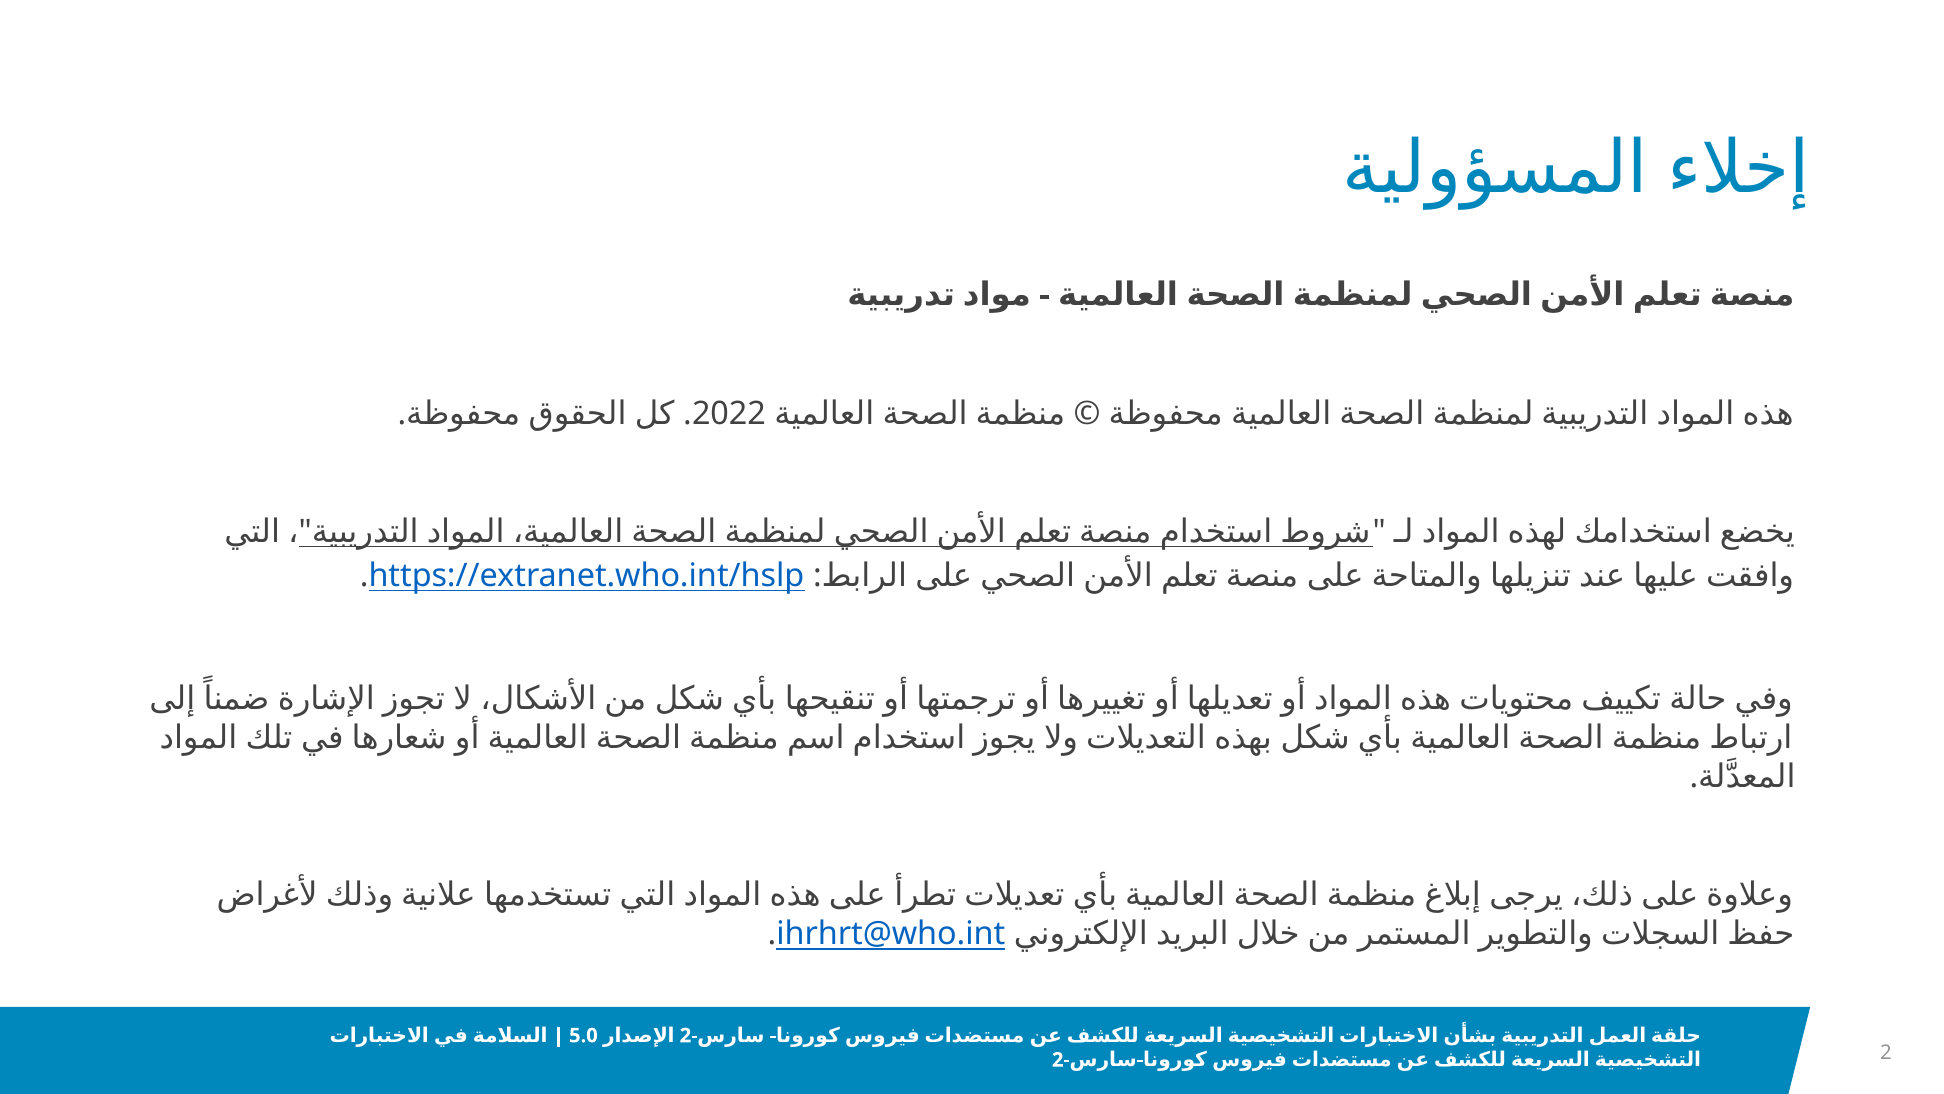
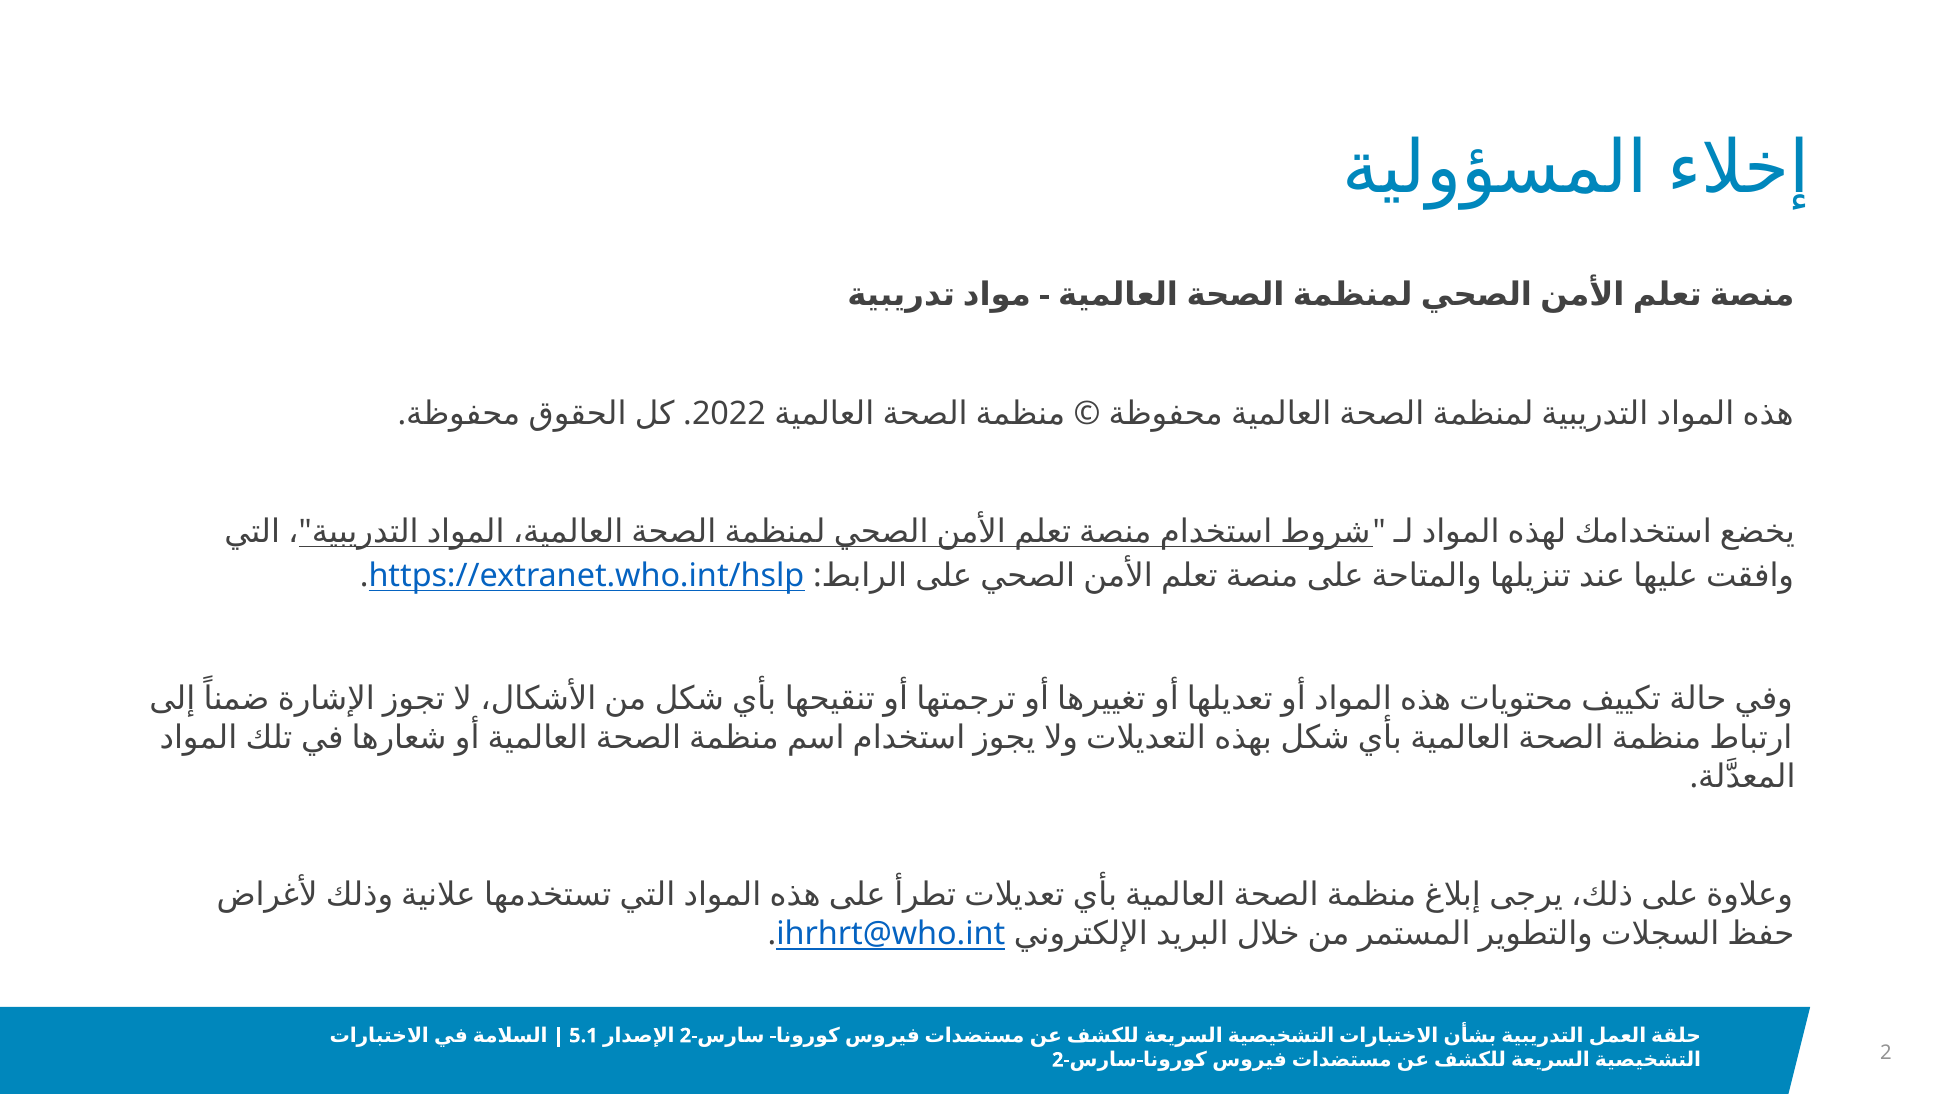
5.0: 5.0 -> 5.1 (583, 1035)
